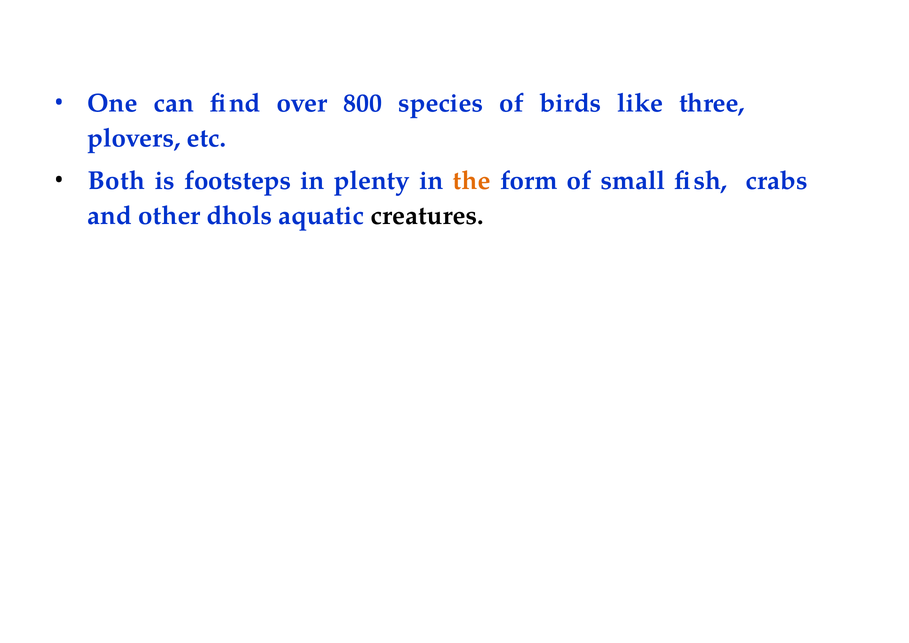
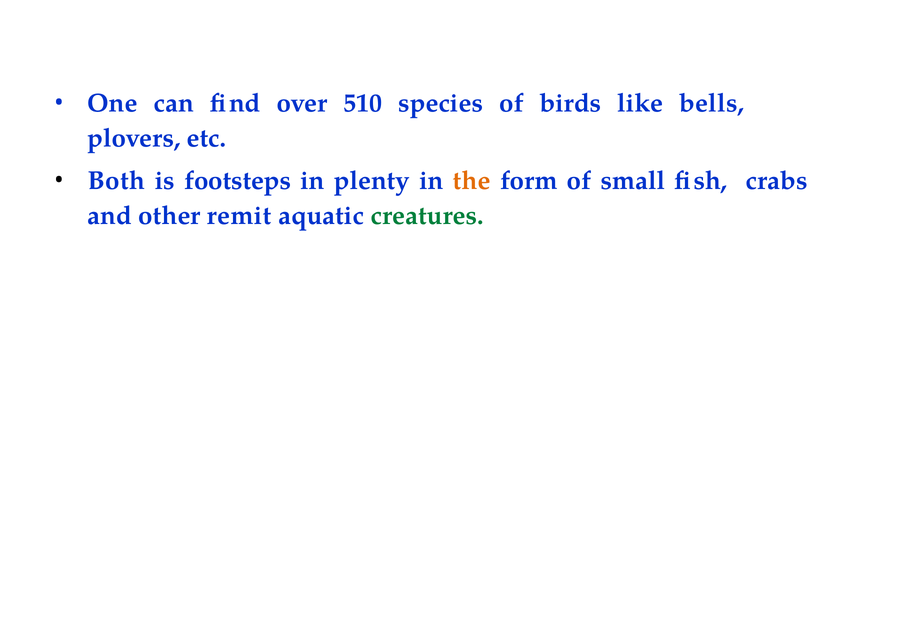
800: 800 -> 510 (363, 103)
three: three -> bells (712, 103)
dhols: dhols -> remit (239, 216)
creatures colour: black -> green (427, 216)
